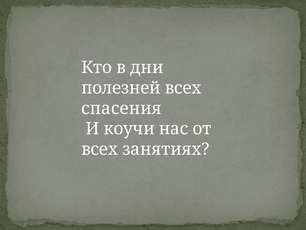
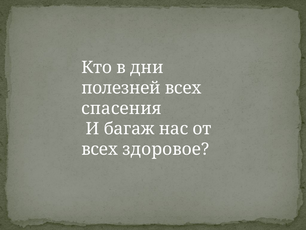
коучи: коучи -> багаж (129, 129)
занятиях: занятиях -> здоровое (166, 149)
